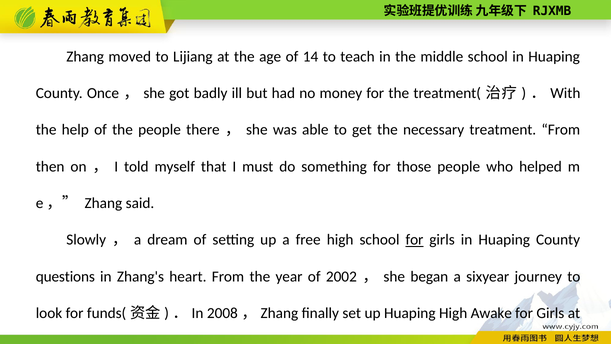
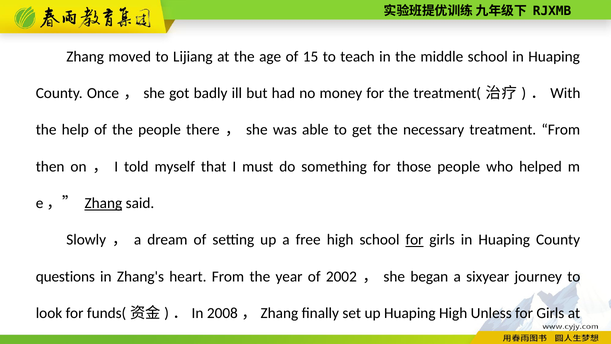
14: 14 -> 15 (311, 56)
Zhang underline: none -> present (103, 203)
Awake: Awake -> Unless (491, 313)
